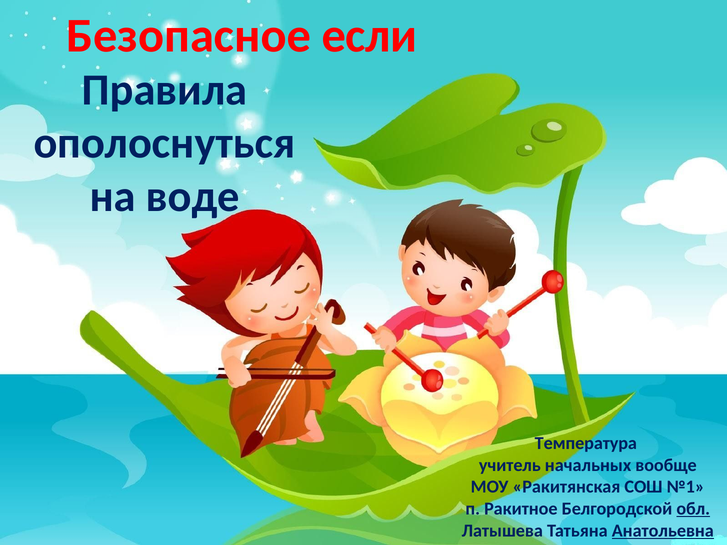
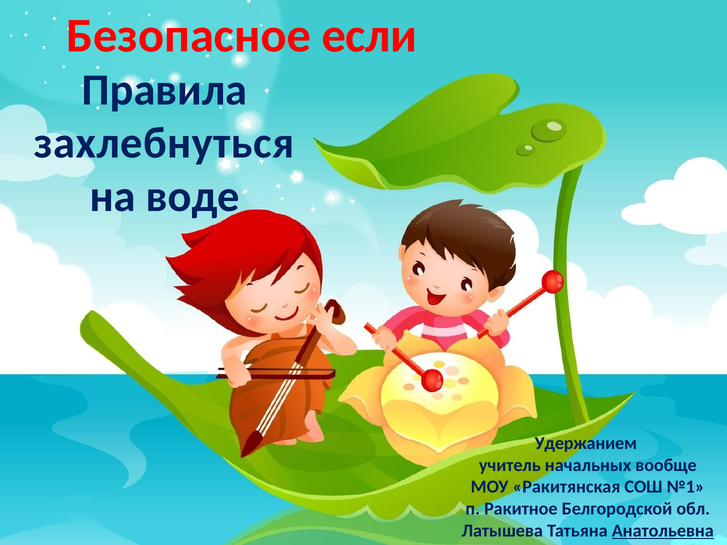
ополоснуться: ополоснуться -> захлебнуться (164, 143)
Температура: Температура -> Удержанием (586, 444)
обл underline: present -> none (693, 509)
